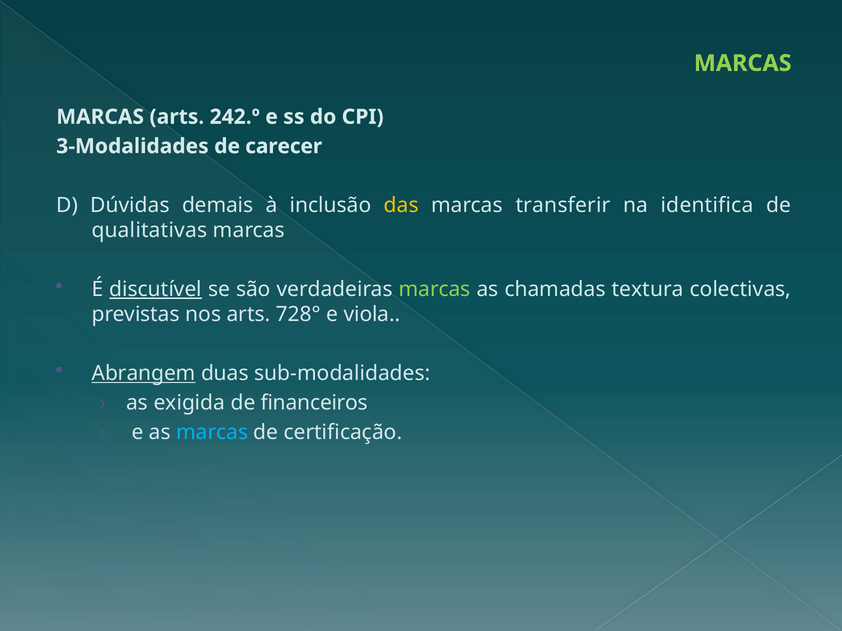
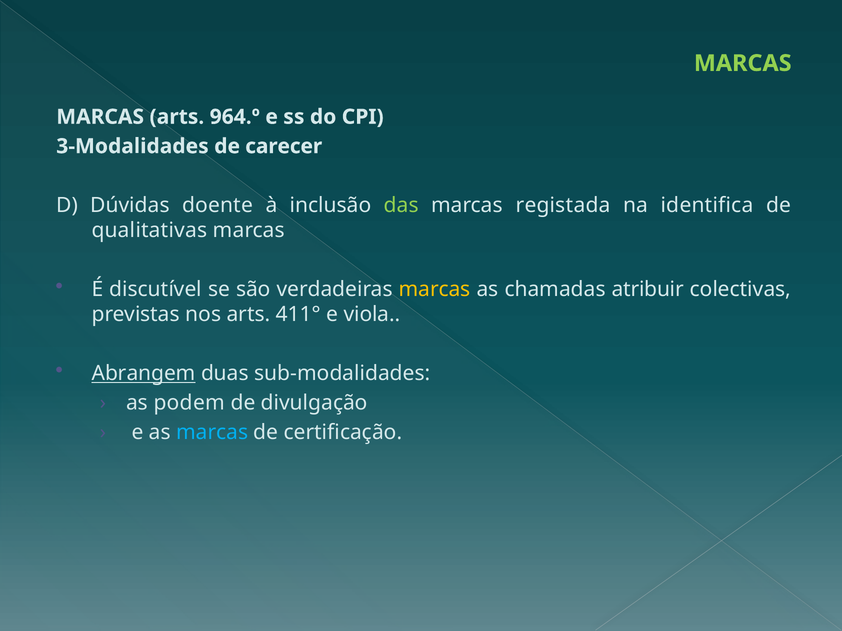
242.º: 242.º -> 964.º (235, 117)
demais: demais -> doente (218, 205)
das colour: yellow -> light green (401, 205)
transferir: transferir -> registada (563, 205)
discutível underline: present -> none (156, 290)
marcas colour: light green -> yellow (435, 290)
textura: textura -> atribuir (648, 290)
728°: 728° -> 411° (298, 315)
exigida: exigida -> podem (189, 403)
financeiros: financeiros -> divulgação (314, 403)
